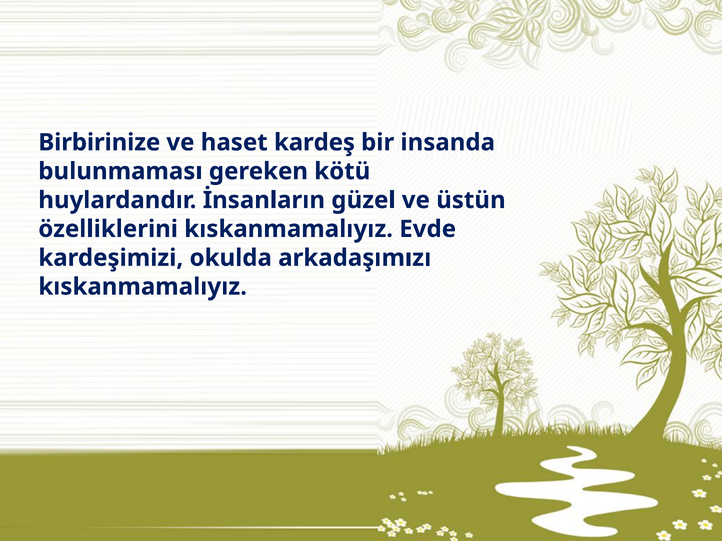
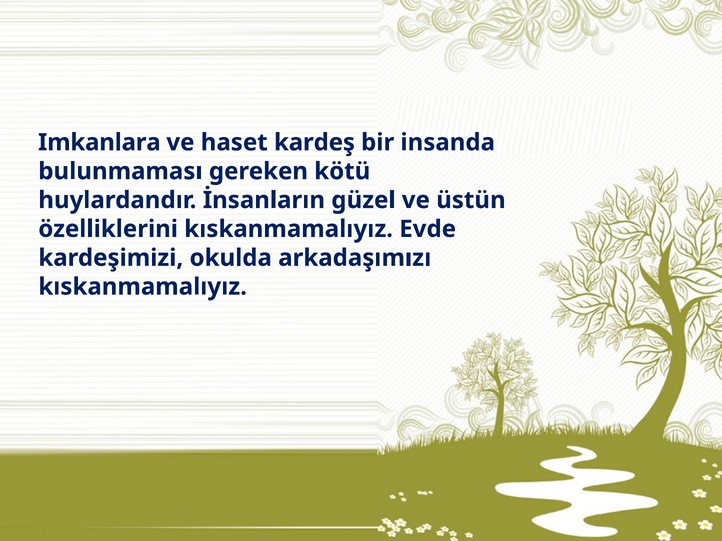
Birbirinize: Birbirinize -> Imkanlara (99, 143)
